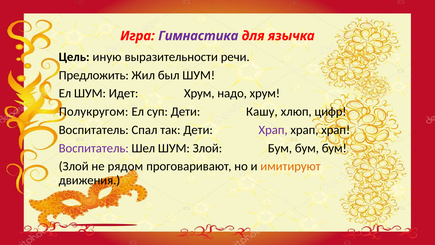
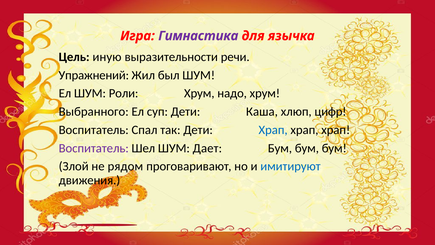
Предложить: Предложить -> Упражнений (94, 75)
Идет: Идет -> Роли (124, 93)
Полукругом: Полукругом -> Выбранного (94, 112)
Кашу: Кашу -> Каша (262, 112)
Храп colour: purple -> blue (273, 130)
ШУМ Злой: Злой -> Дает (207, 148)
имитируют colour: orange -> blue (290, 166)
